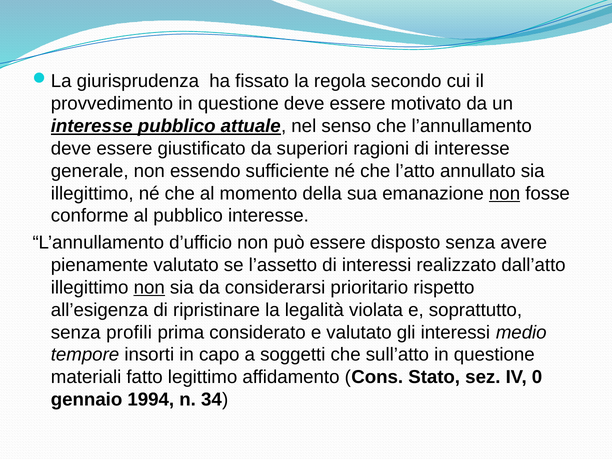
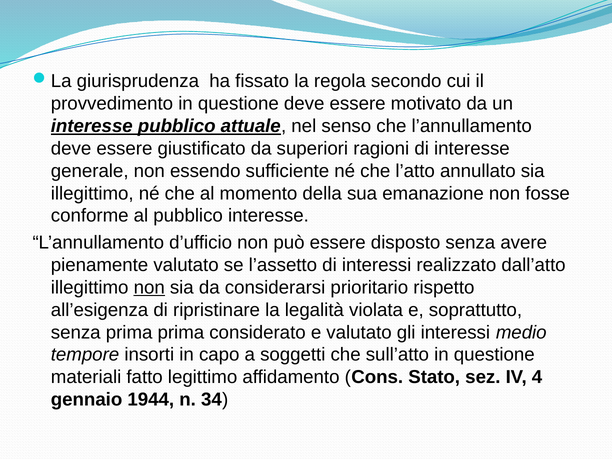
non underline: present -> none (505, 193)
senza profili: profili -> prima (129, 332)
0: 0 -> 4 (537, 377)
1994: 1994 -> 1944 (151, 400)
